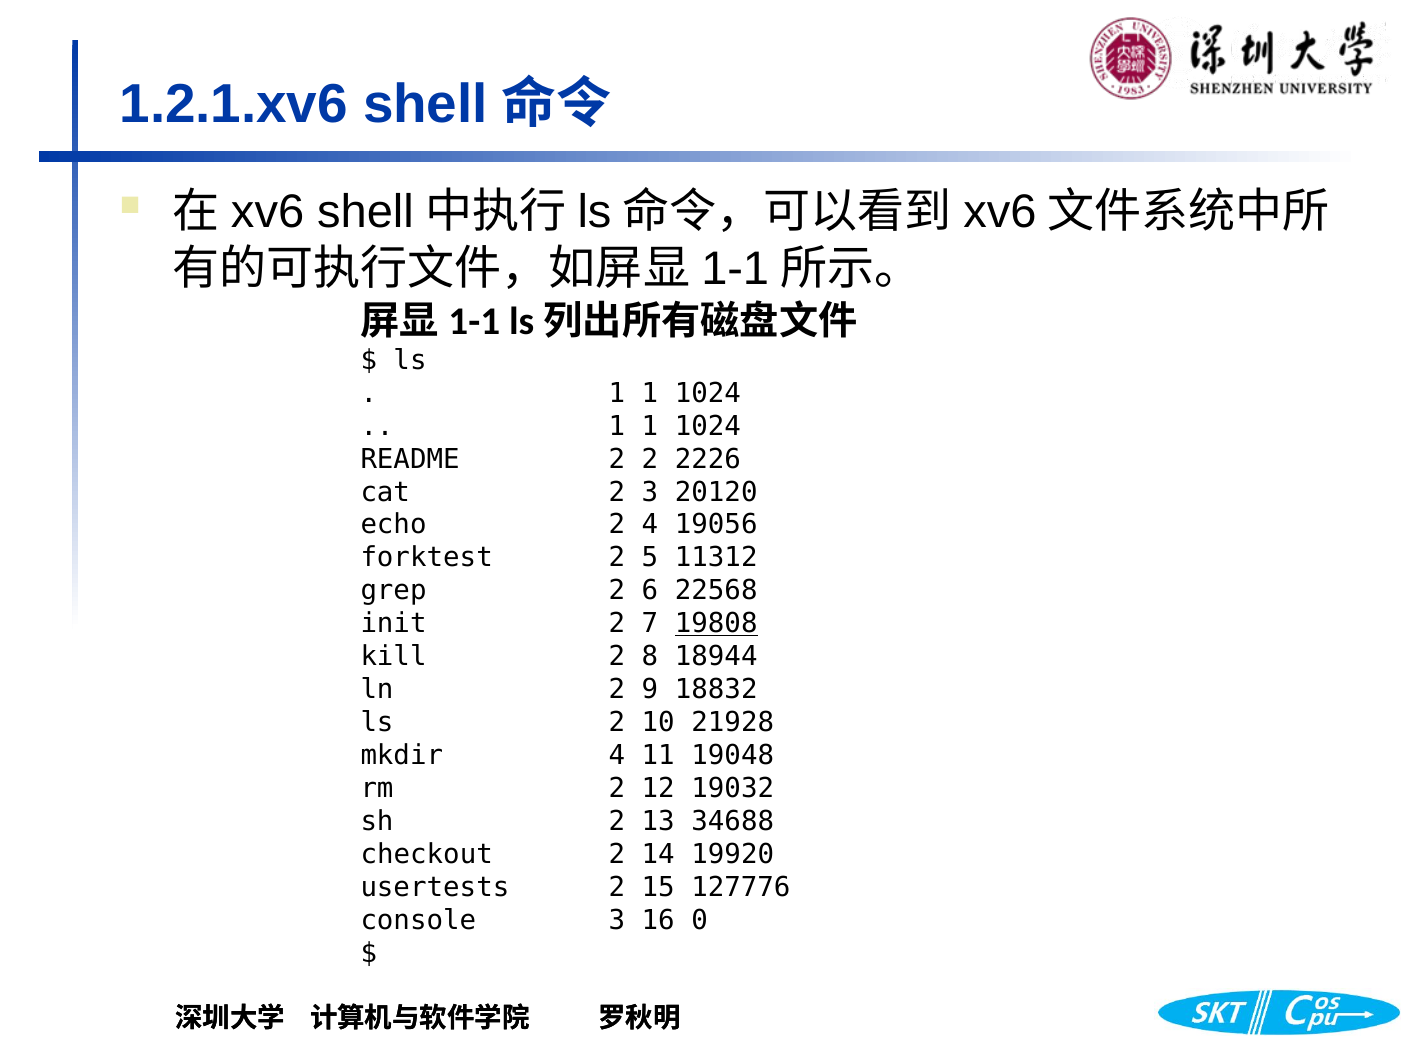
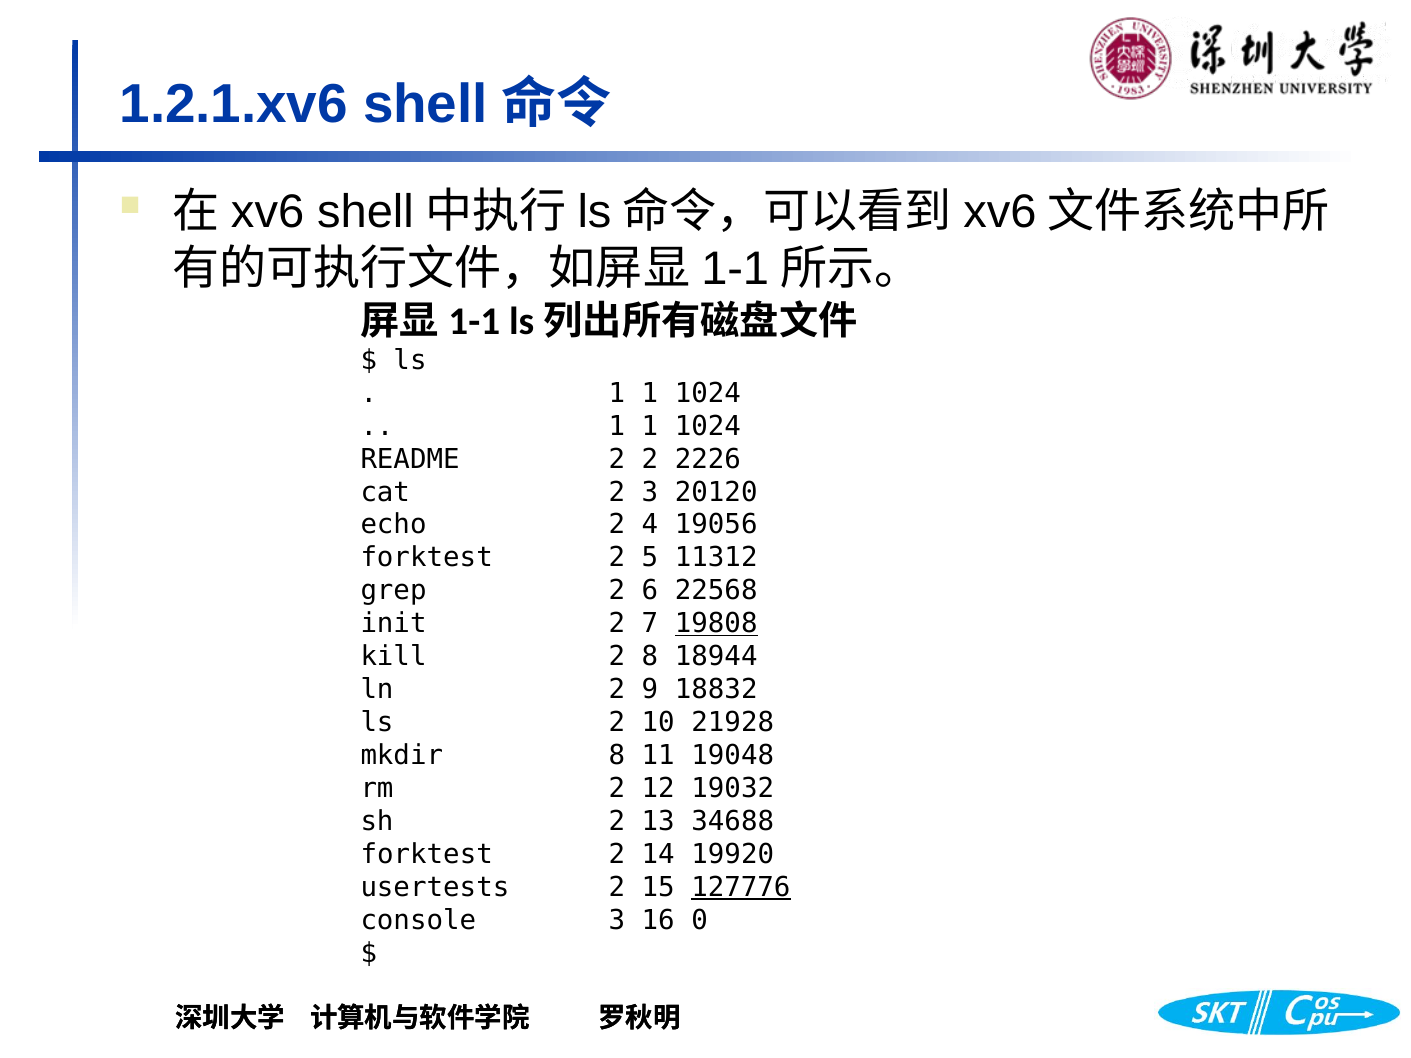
mkdir 4: 4 -> 8 (617, 756)
checkout: checkout -> forktest (427, 854)
127776 underline: none -> present (741, 887)
